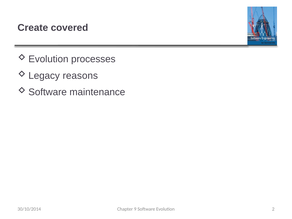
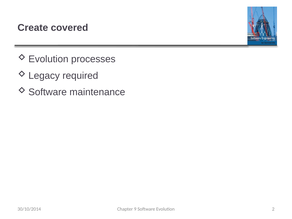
reasons: reasons -> required (80, 76)
